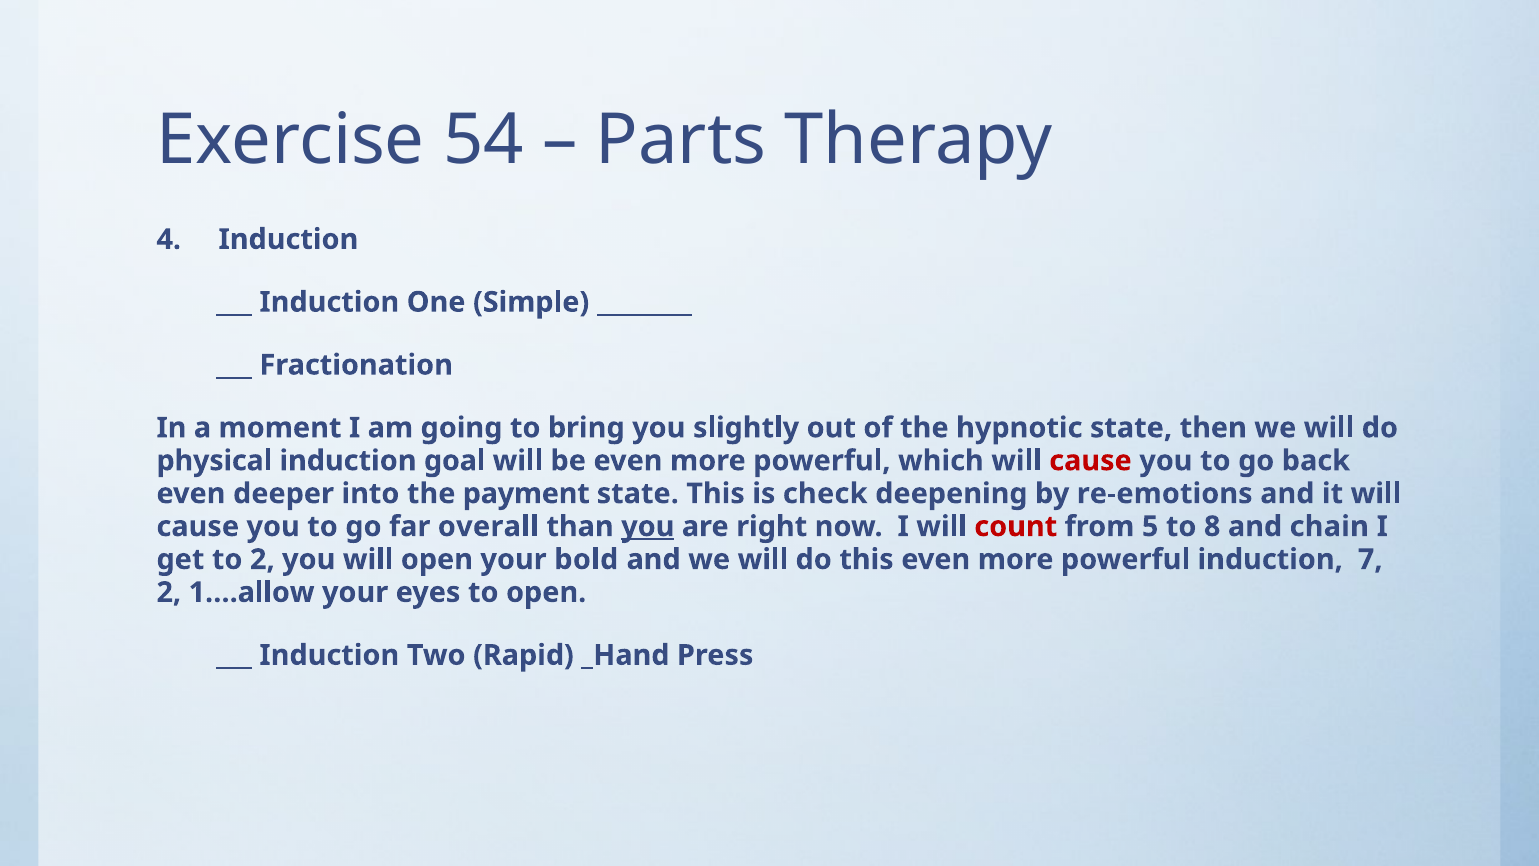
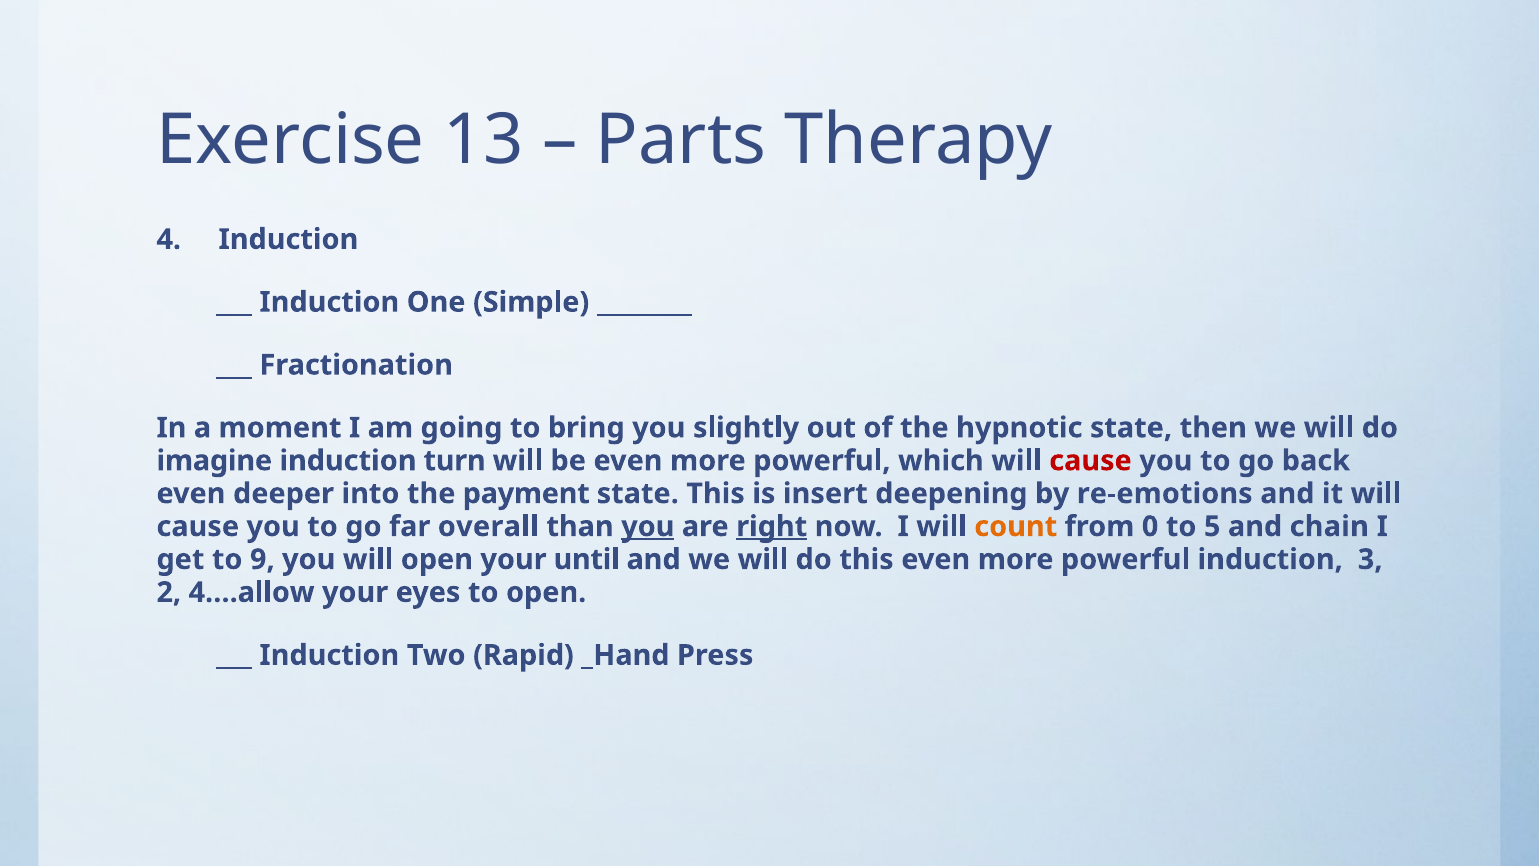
54: 54 -> 13 (483, 141)
physical: physical -> imagine (214, 461)
goal: goal -> turn (455, 461)
check: check -> insert (825, 494)
right underline: none -> present (772, 527)
count colour: red -> orange (1016, 527)
5: 5 -> 0 (1150, 527)
8: 8 -> 5 (1212, 527)
to 2: 2 -> 9 (262, 559)
bold: bold -> until (587, 559)
7: 7 -> 3 (1370, 559)
1….allow: 1….allow -> 4….allow (252, 592)
